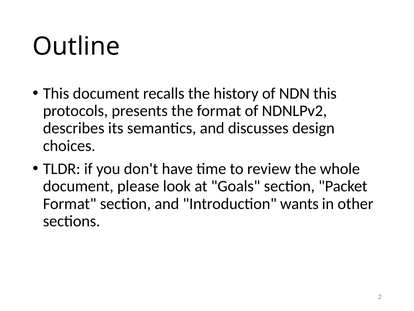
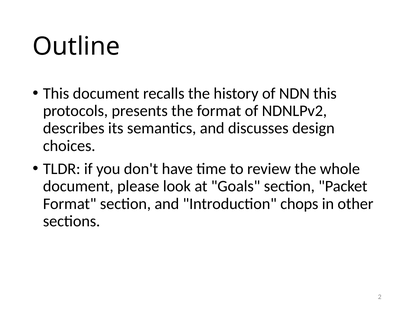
wants: wants -> chops (299, 203)
